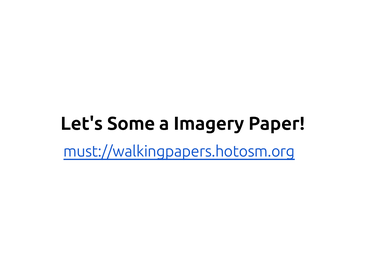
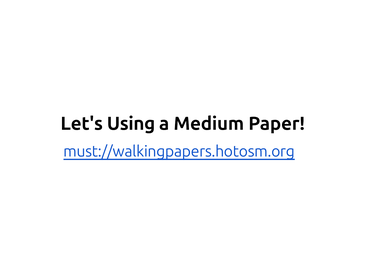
Some: Some -> Using (131, 124)
Imagery: Imagery -> Medium (209, 124)
